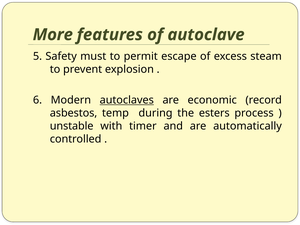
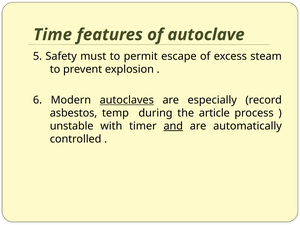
More: More -> Time (53, 35)
economic: economic -> especially (212, 100)
esters: esters -> article (214, 113)
and underline: none -> present (173, 126)
